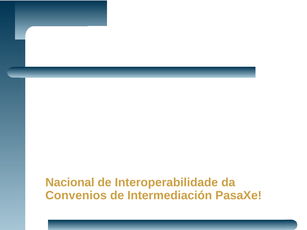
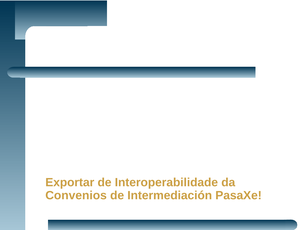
Nacional: Nacional -> Exportar (70, 183)
